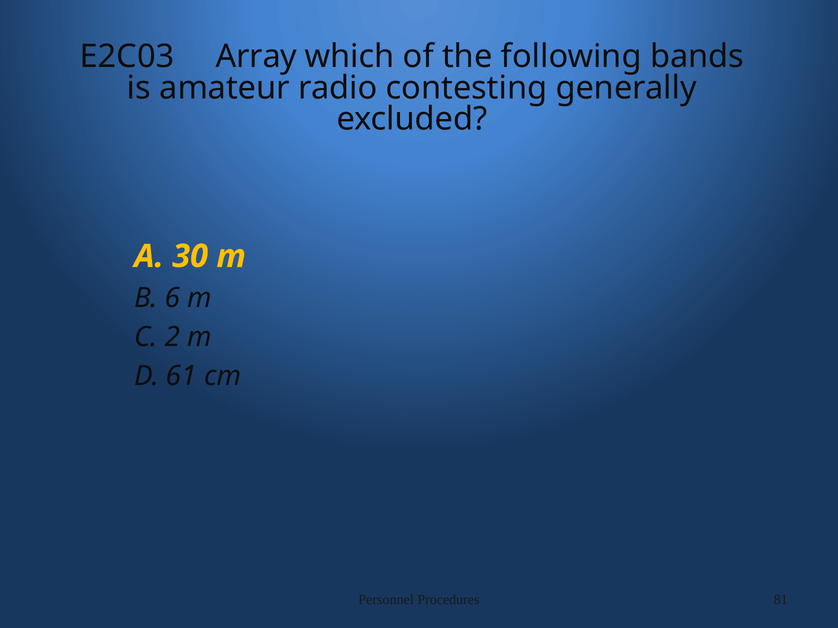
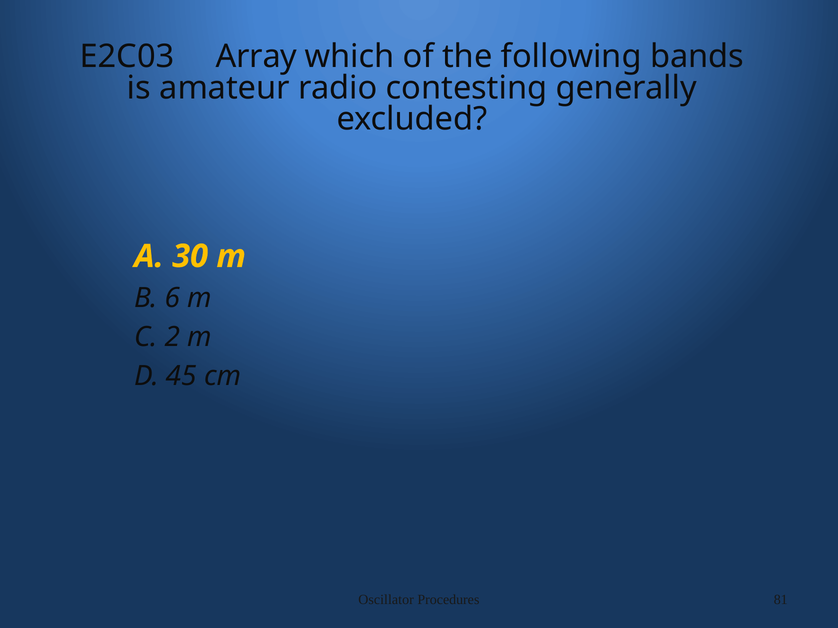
61: 61 -> 45 (181, 376)
Personnel: Personnel -> Oscillator (386, 600)
